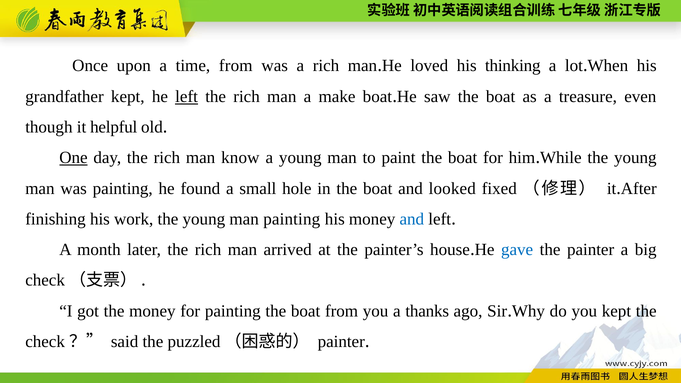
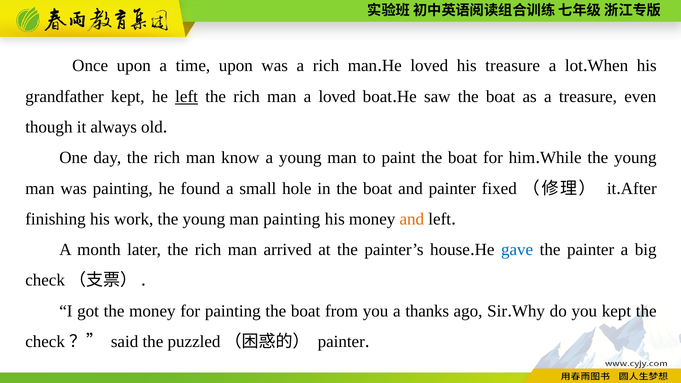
time from: from -> upon (236, 66)
his thinking: thinking -> treasure (513, 66)
a make: make -> loved (337, 97)
helpful: helpful -> always (114, 127)
One underline: present -> none (73, 158)
and looked: looked -> painter (452, 188)
and colour: blue -> orange (412, 219)
